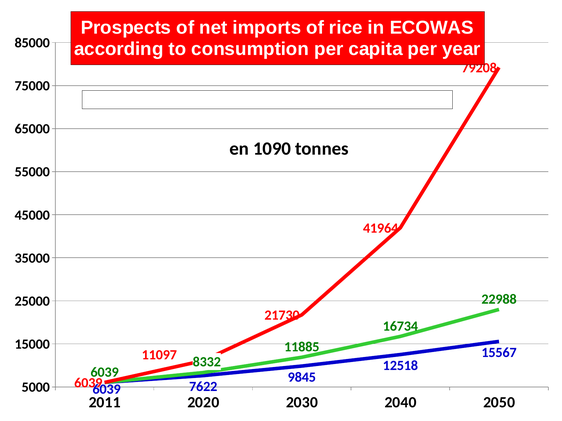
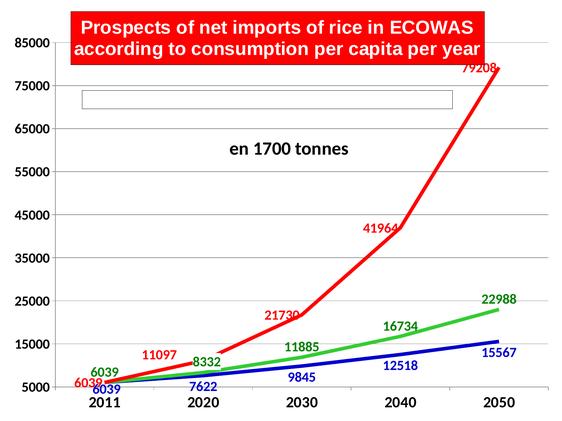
1090: 1090 -> 1700 (272, 149)
